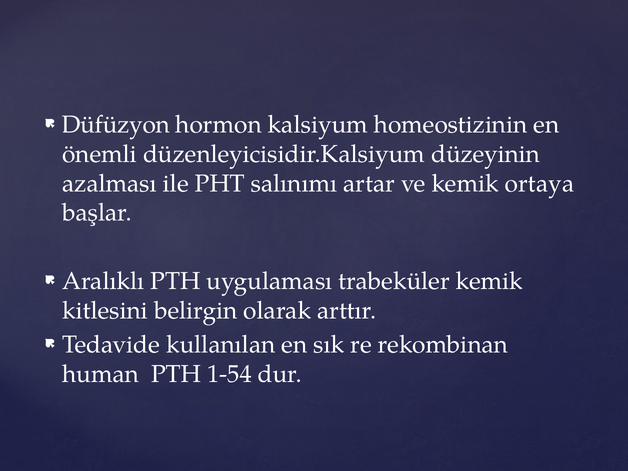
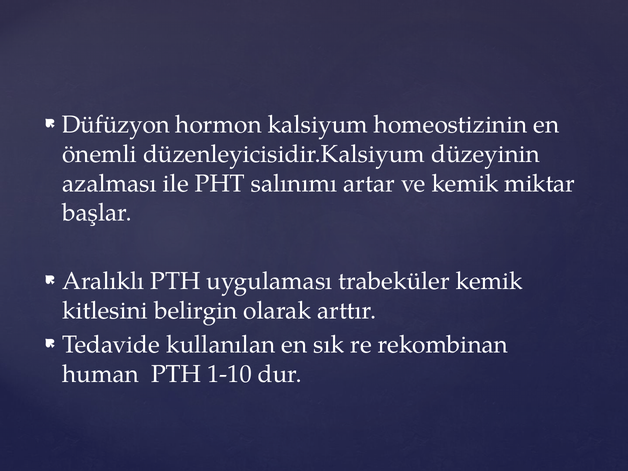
ortaya: ortaya -> miktar (540, 184)
1-54: 1-54 -> 1-10 (230, 374)
